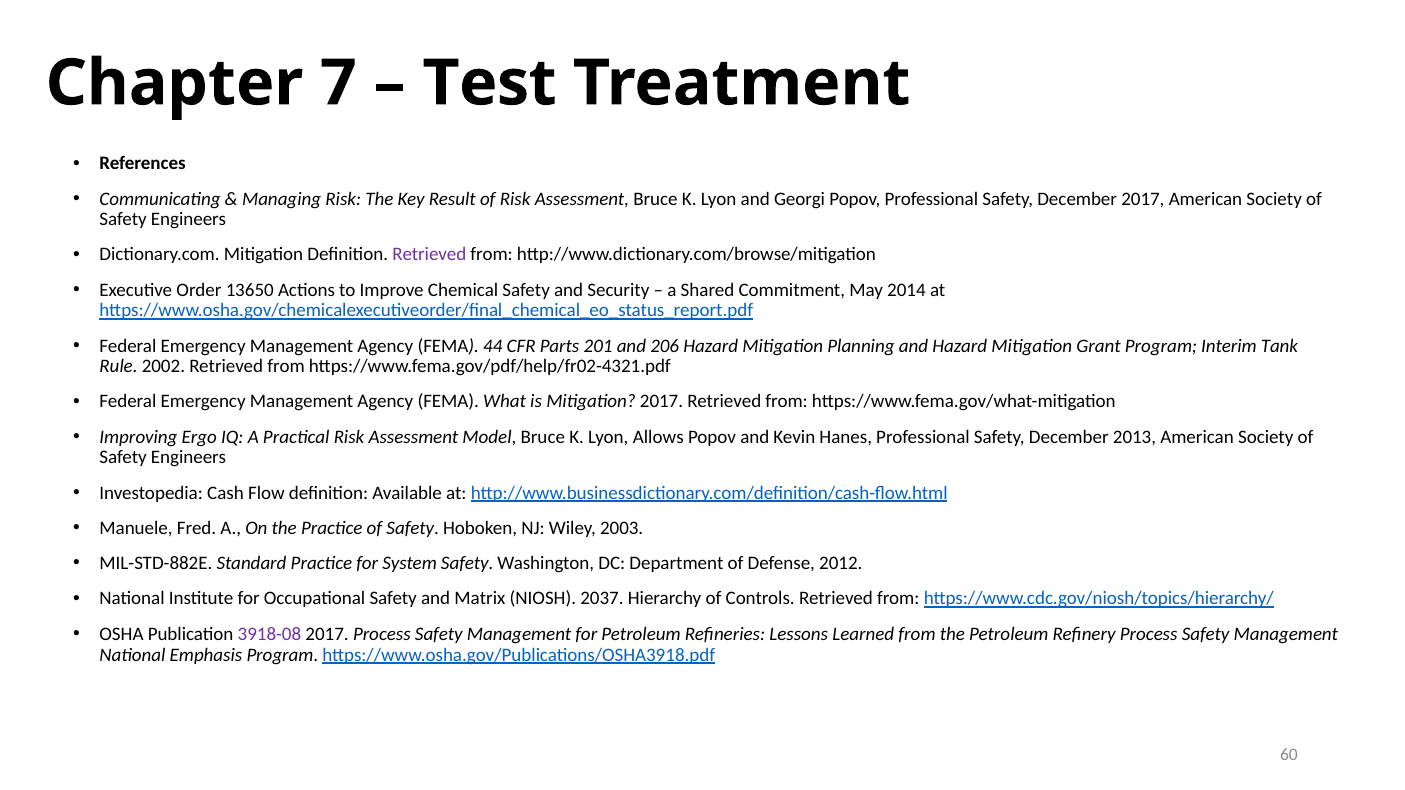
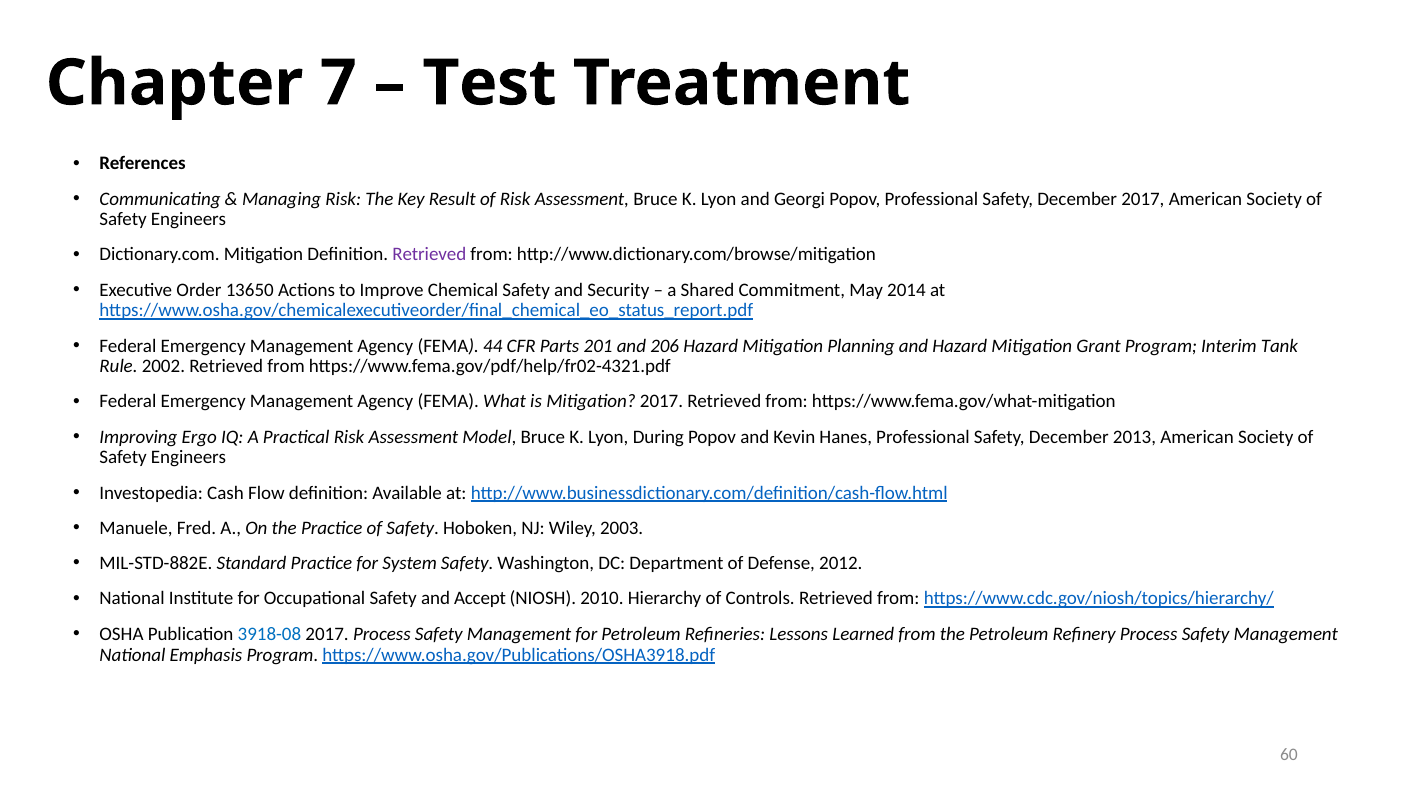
Allows: Allows -> During (658, 437)
Matrix: Matrix -> Accept (480, 599)
2037: 2037 -> 2010 (602, 599)
3918-08 colour: purple -> blue (269, 634)
